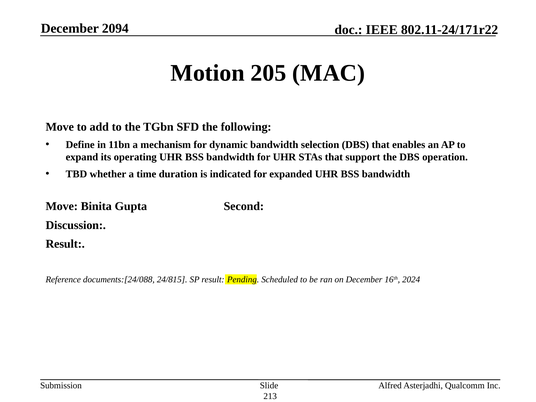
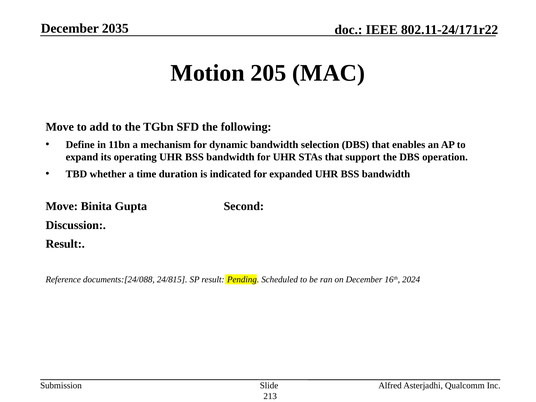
2094: 2094 -> 2035 (115, 28)
